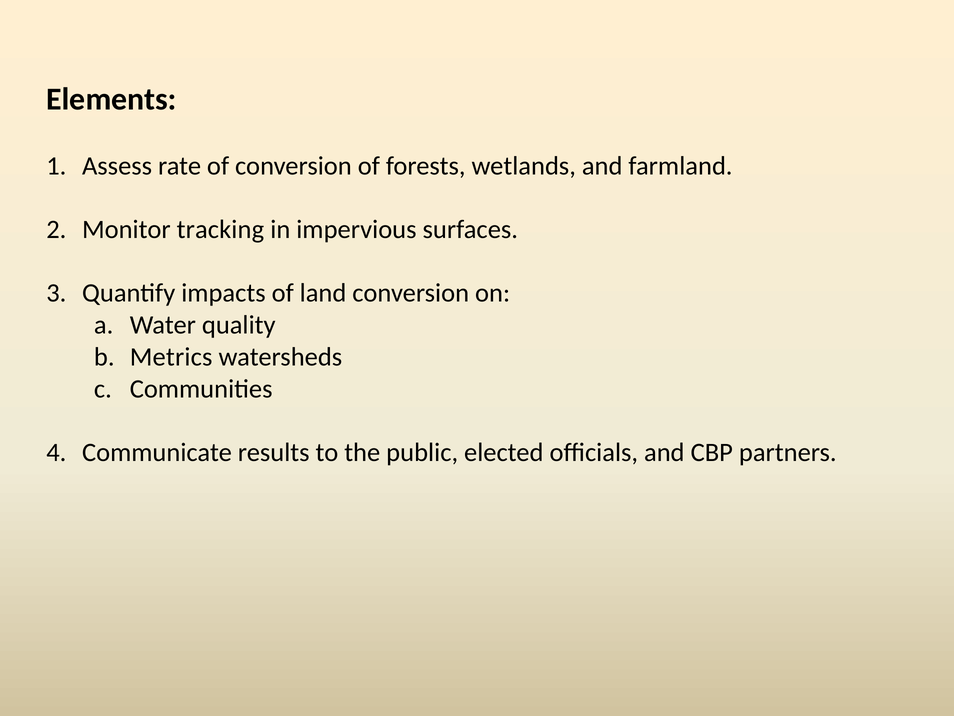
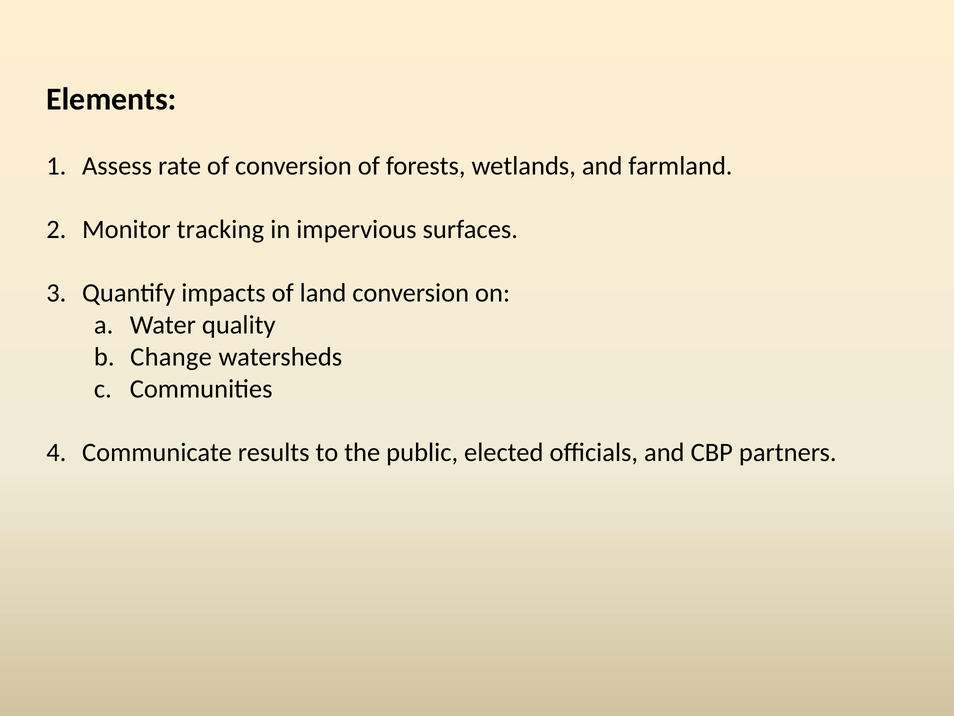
Metrics: Metrics -> Change (171, 357)
